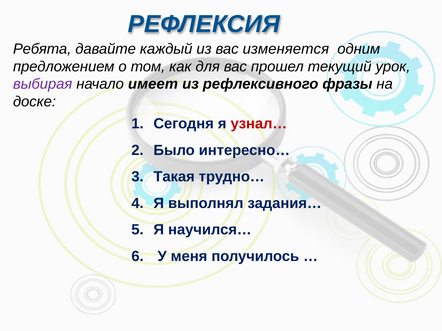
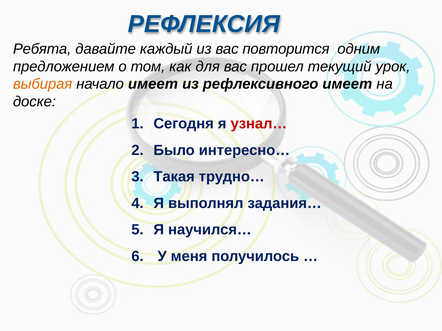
изменяется: изменяется -> повторится (286, 49)
выбирая colour: purple -> orange (43, 84)
рефлексивного фразы: фразы -> имеет (347, 84)
